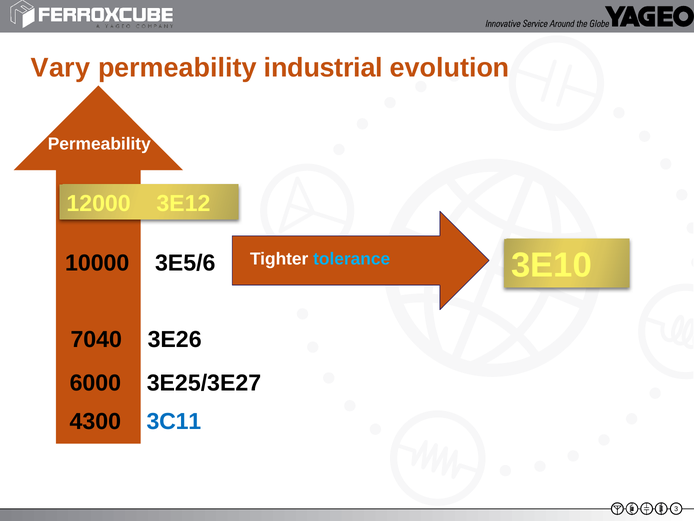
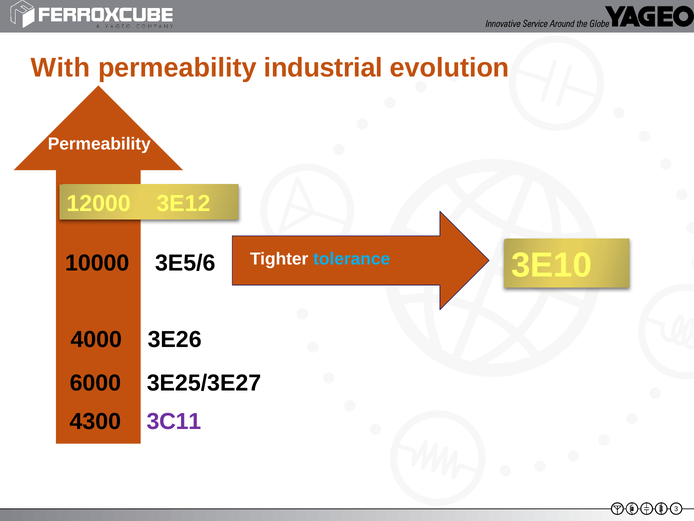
Vary: Vary -> With (61, 68)
7040: 7040 -> 4000 (96, 339)
3C11 colour: blue -> purple (174, 421)
